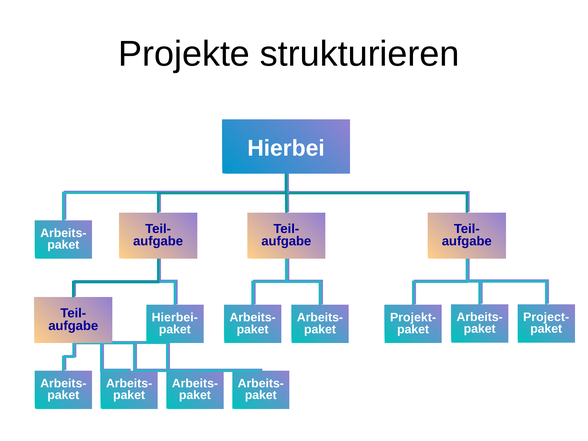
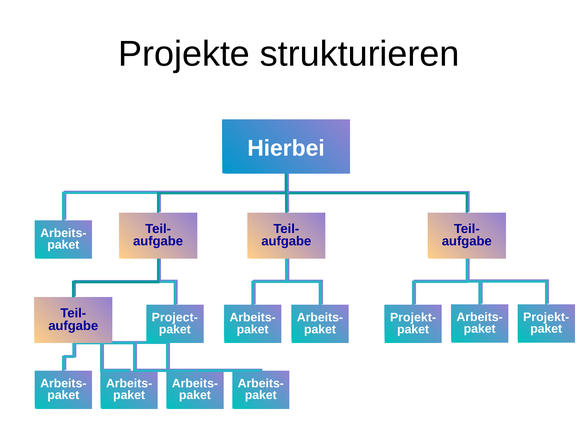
Project-: Project- -> Projekt- (546, 317)
Hierbei-: Hierbei- -> Project- (175, 318)
